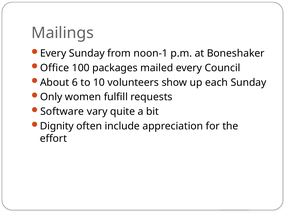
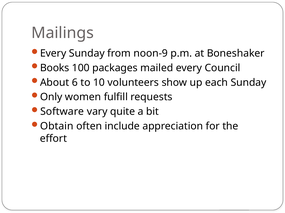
noon-1: noon-1 -> noon-9 (151, 53)
Office: Office -> Books (55, 68)
Dignity: Dignity -> Obtain (57, 127)
